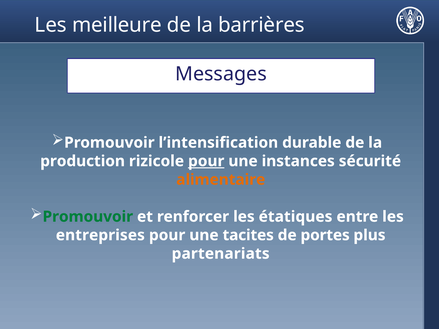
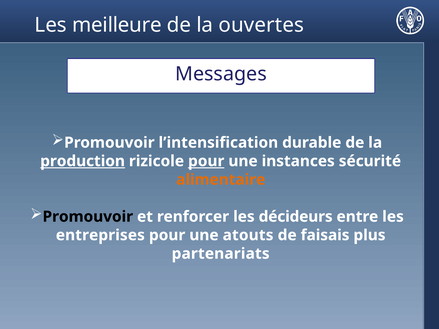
barrières: barrières -> ouvertes (261, 25)
production underline: none -> present (83, 161)
Promouvoir colour: green -> black (88, 217)
étatiques: étatiques -> décideurs (296, 217)
tacites: tacites -> atouts (248, 235)
portes: portes -> faisais (325, 235)
